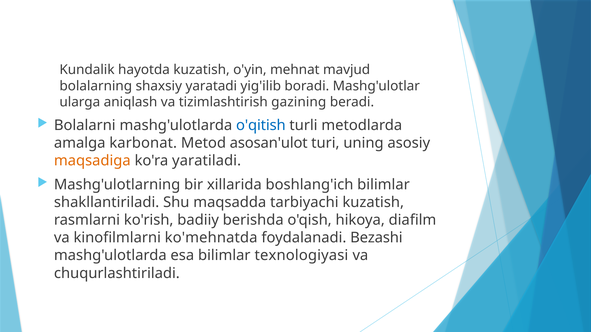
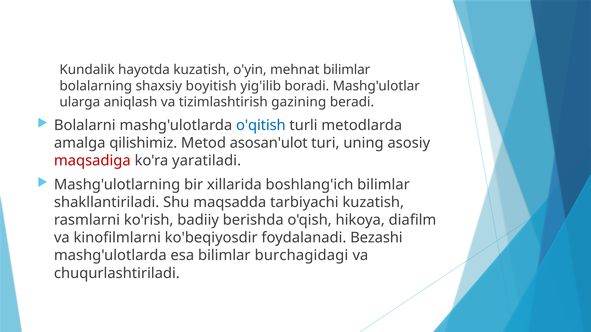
mehnat mavjud: mavjud -> bilimlar (347, 70)
yaratadi: yaratadi -> boyitish (211, 86)
karbonat: karbonat -> qilishimiz (143, 143)
maqsadiga colour: orange -> red (92, 161)
ko'mehnatda: ko'mehnatda -> ko'beqiyosdir (211, 238)
texnologiyasi: texnologiyasi -> burchagidagi (301, 256)
